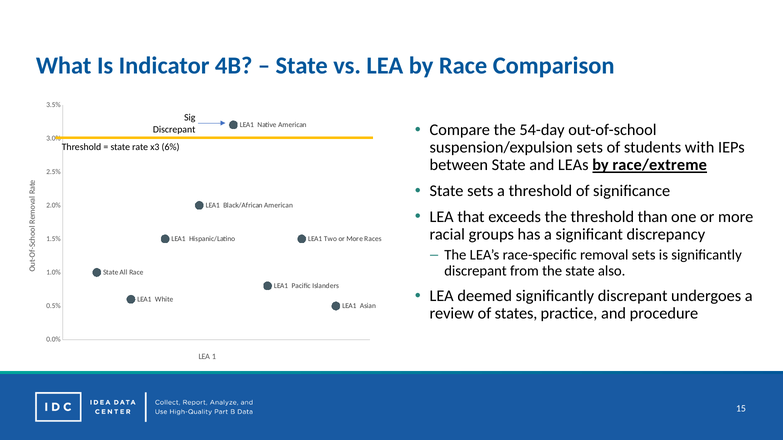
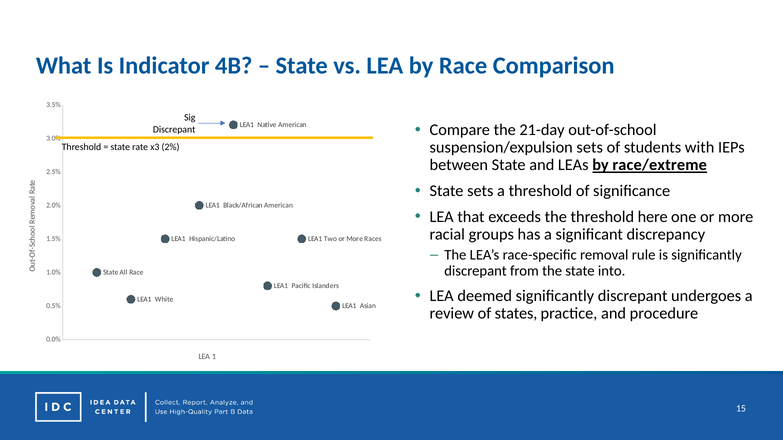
54-day: 54-day -> 21-day (542, 130)
6%: 6% -> 2% (171, 147)
than: than -> here (653, 217)
removal sets: sets -> rule (644, 255)
also: also -> into (612, 271)
